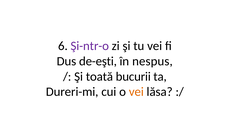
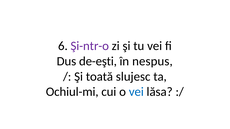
bucurii: bucurii -> slujesc (133, 77)
Dureri-mi: Dureri-mi -> Ochiul-mi (72, 92)
vei colour: orange -> blue (136, 92)
